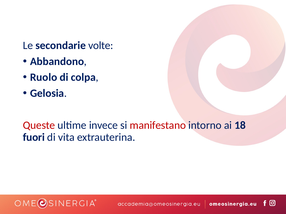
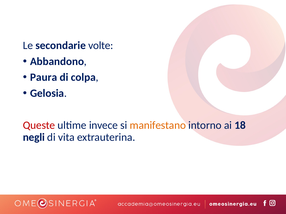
Ruolo: Ruolo -> Paura (44, 78)
manifestano colour: red -> orange (158, 125)
fuori: fuori -> negli (34, 137)
